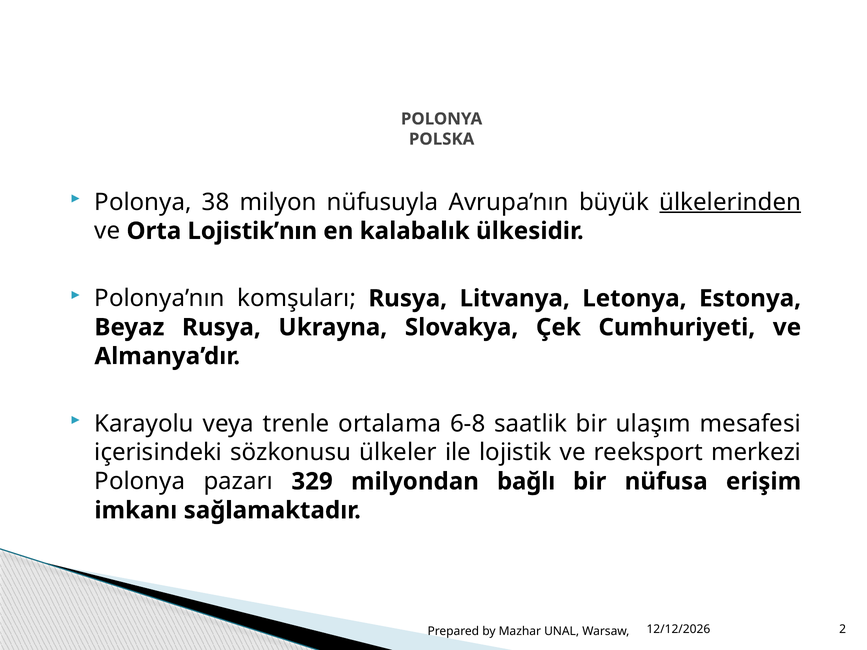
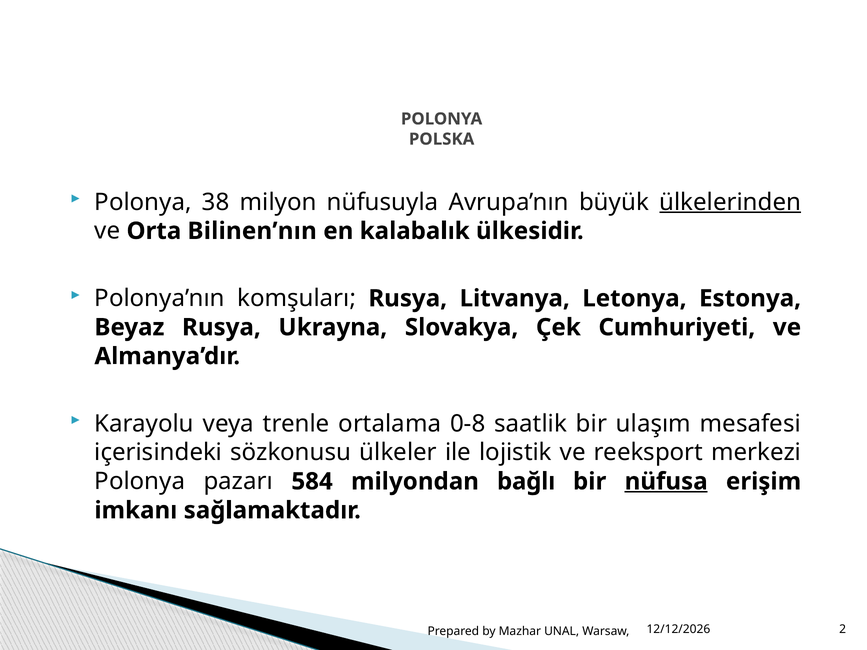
Lojistik’nın: Lojistik’nın -> Bilinen’nın (252, 231)
6-8: 6-8 -> 0-8 (468, 424)
329: 329 -> 584 (312, 482)
nüfusa underline: none -> present (666, 482)
